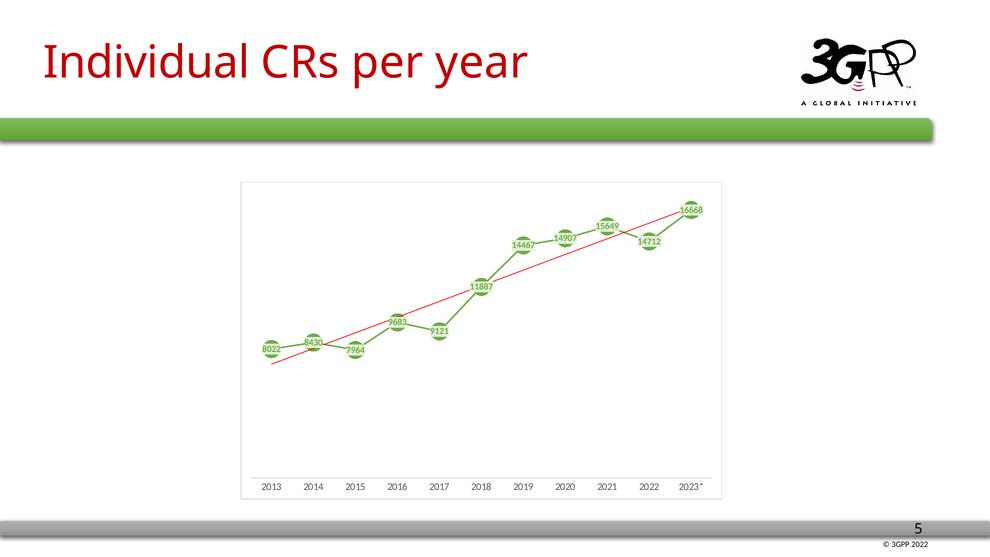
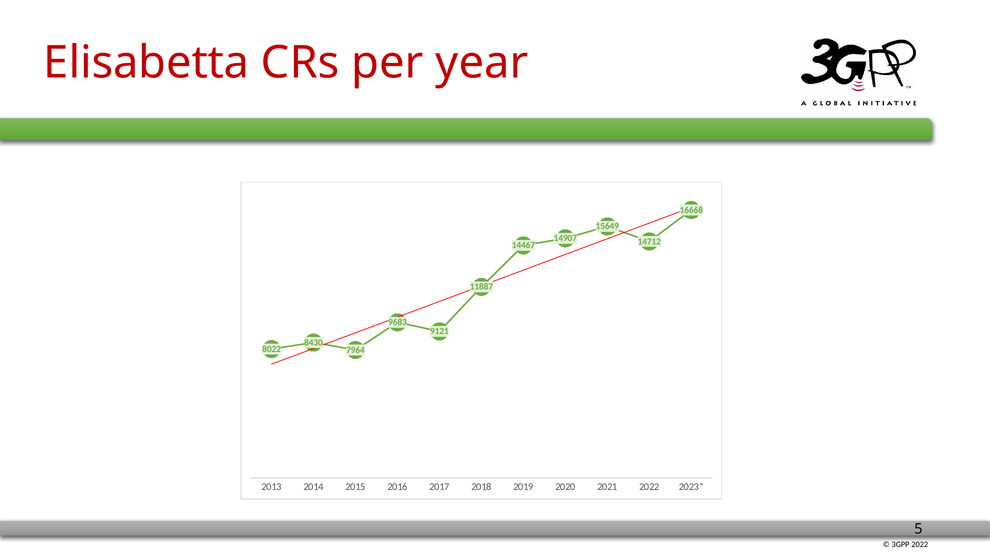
Individual: Individual -> Elisabetta (146, 63)
